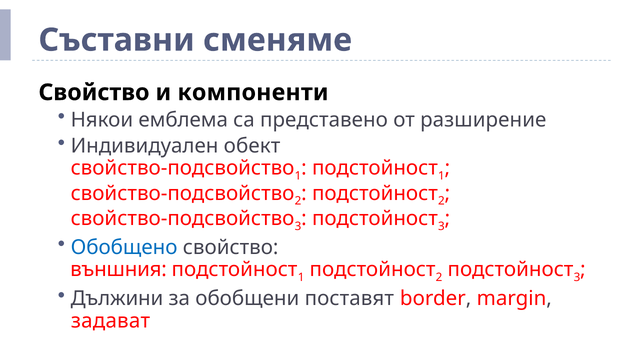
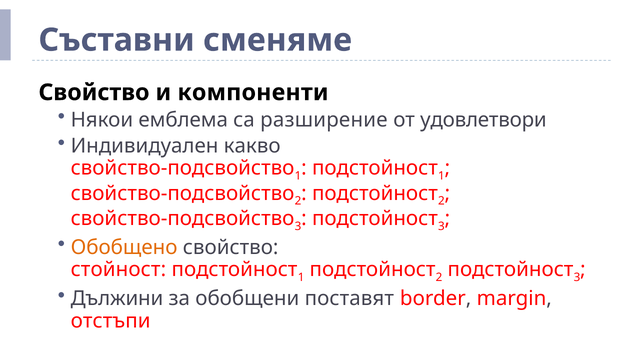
представено: представено -> разширение (324, 120)
разширение: разширение -> удовлетвори (483, 120)
обект: обект -> какво (252, 146)
Обобщено colour: blue -> orange (124, 247)
външния: външния -> стойност (118, 269)
задават: задават -> отстъпи (111, 321)
